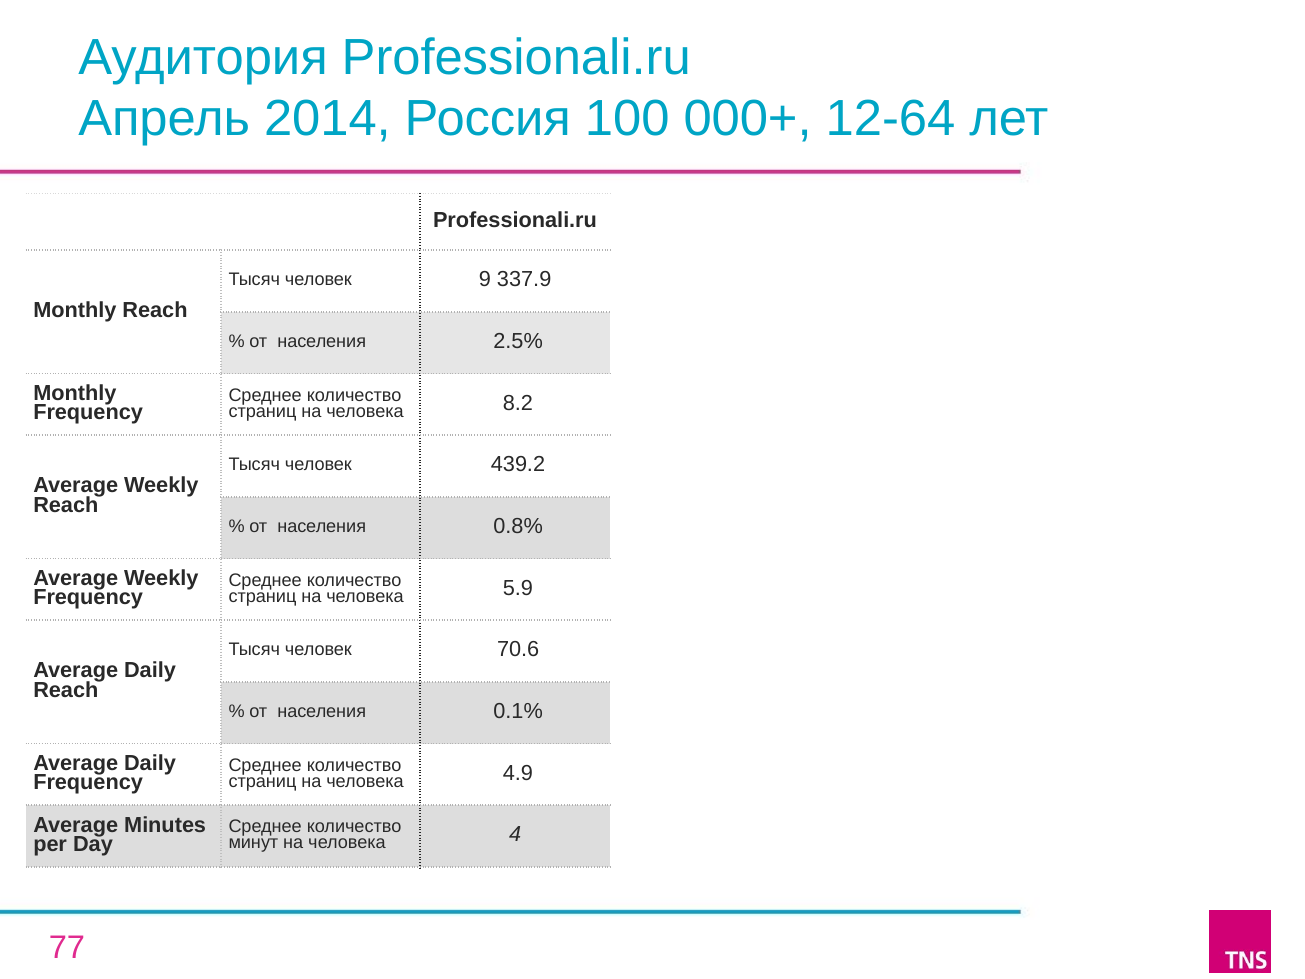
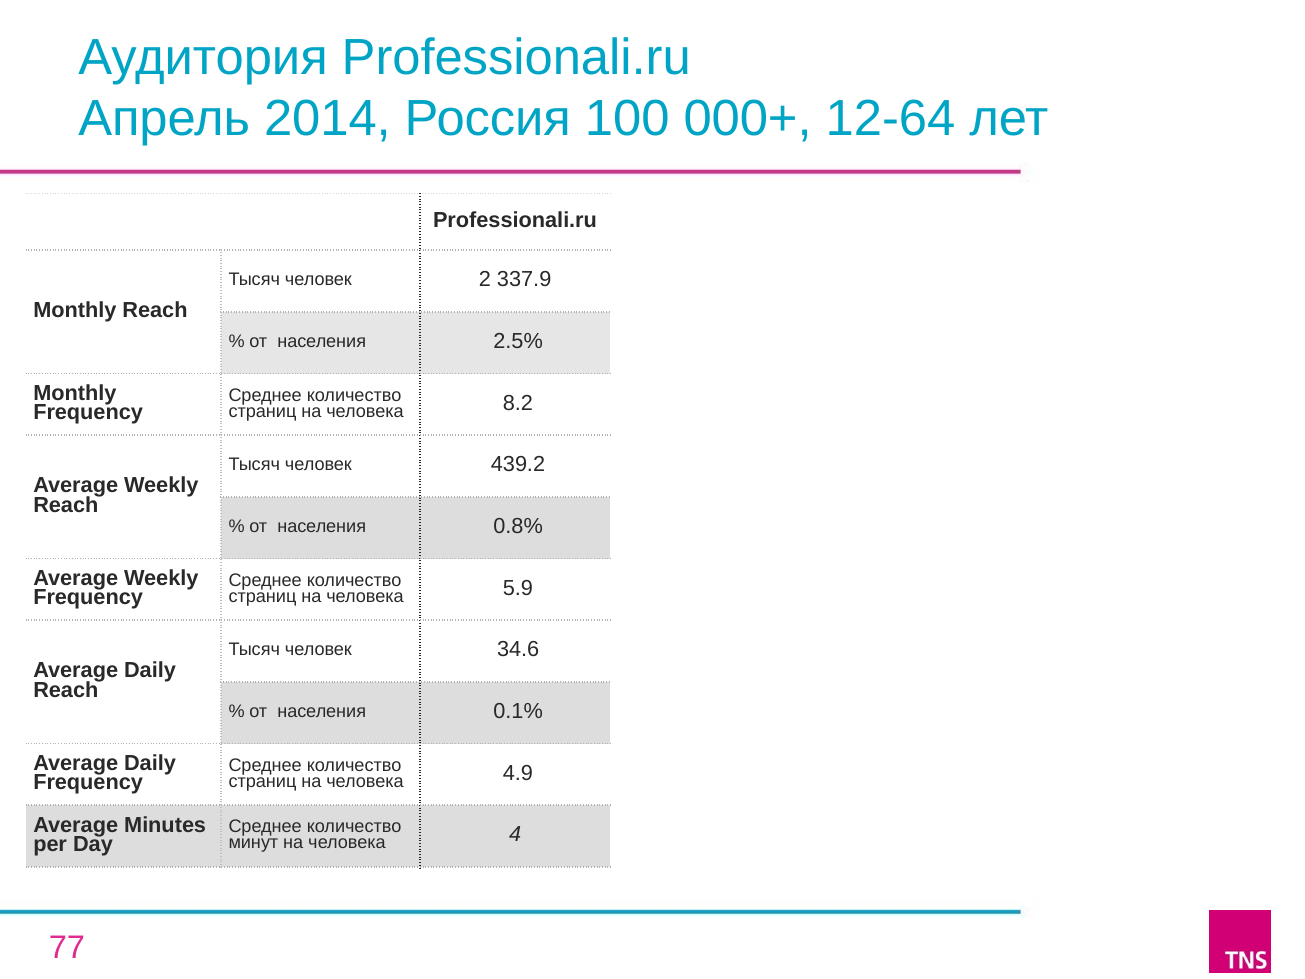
9: 9 -> 2 (485, 280)
70.6: 70.6 -> 34.6 (518, 649)
